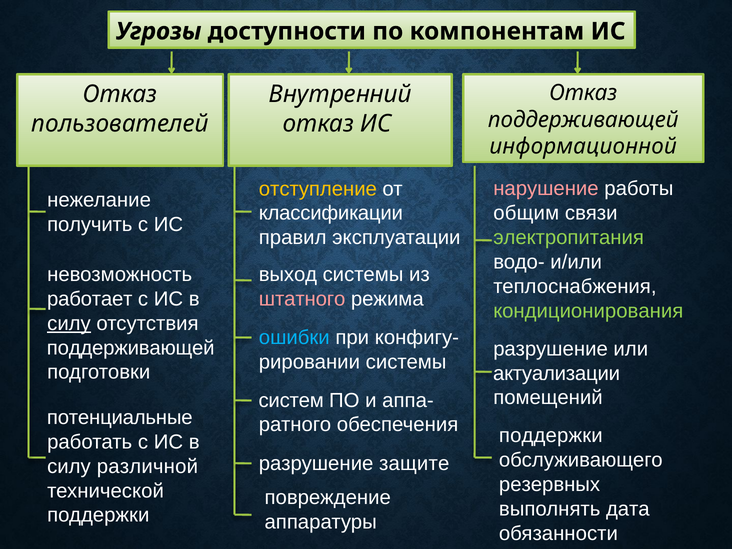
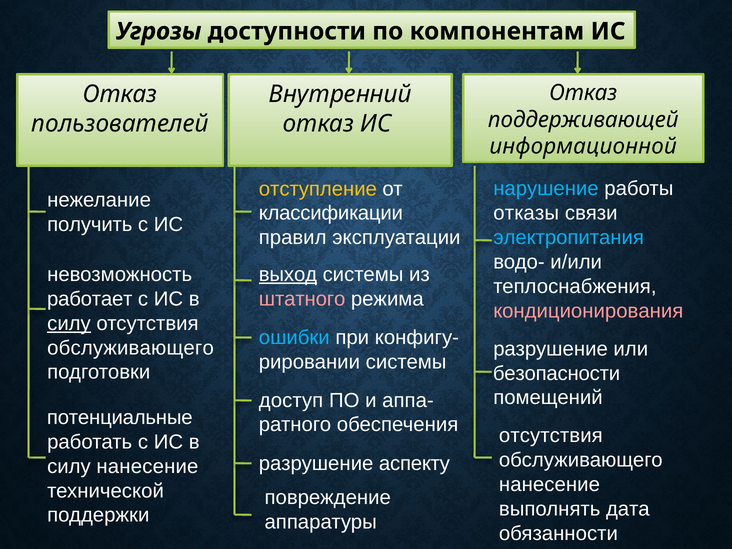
нарушение colour: pink -> light blue (546, 189)
общим: общим -> отказы (526, 213)
электропитания colour: light green -> light blue (569, 238)
выход underline: none -> present (288, 275)
кондиционирования colour: light green -> pink (588, 311)
поддерживающей: поддерживающей -> обслуживающего (131, 348)
актуализации: актуализации -> безопасности (557, 373)
систем: систем -> доступ (291, 400)
поддержки: поддержки -> отсутствия (551, 436)
защите: защите -> аспекту (414, 463)
силу различной: различной -> нанесение (147, 466)
резервных: резервных -> нанесение (549, 484)
